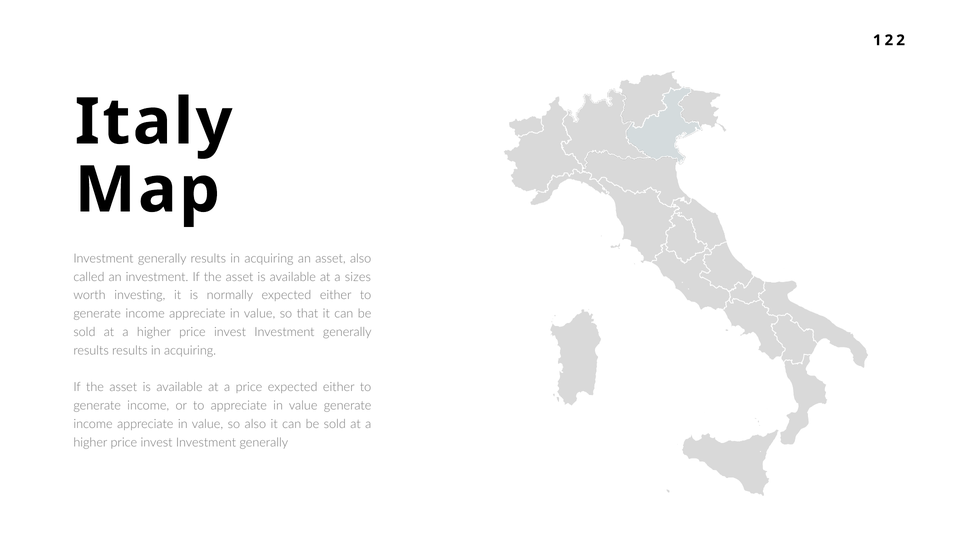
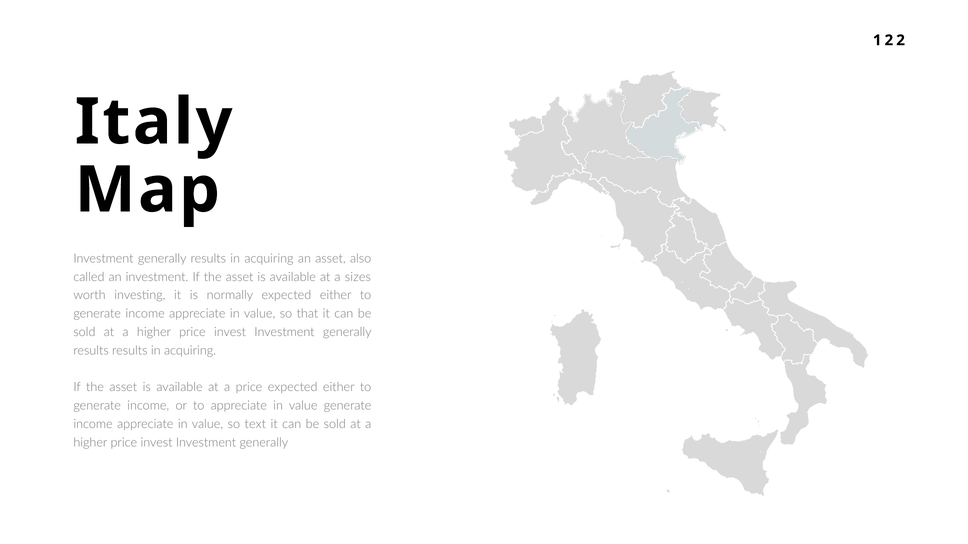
so also: also -> text (255, 425)
